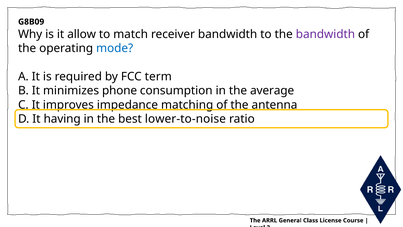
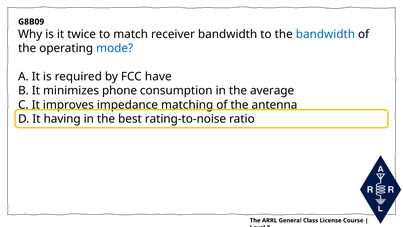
allow: allow -> twice (82, 34)
bandwidth colour: purple -> blue (325, 34)
term: term -> have (158, 76)
lower-to-noise: lower-to-noise -> rating-to-noise (185, 119)
